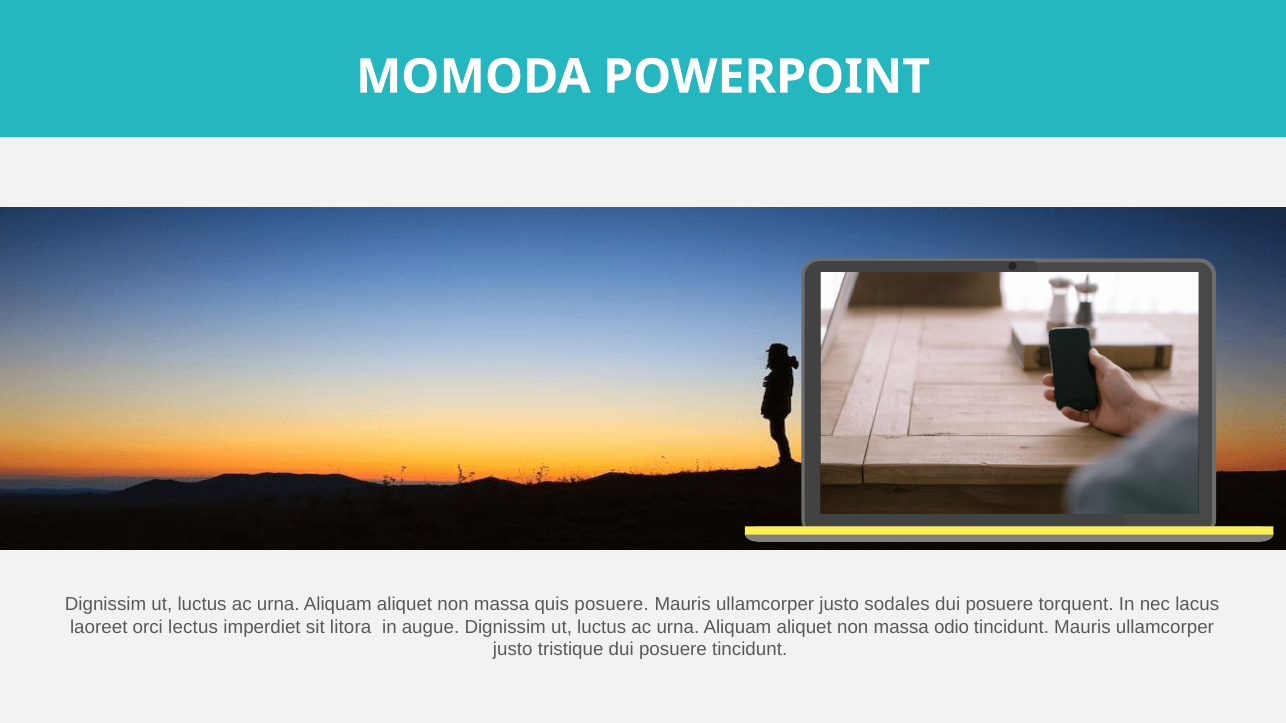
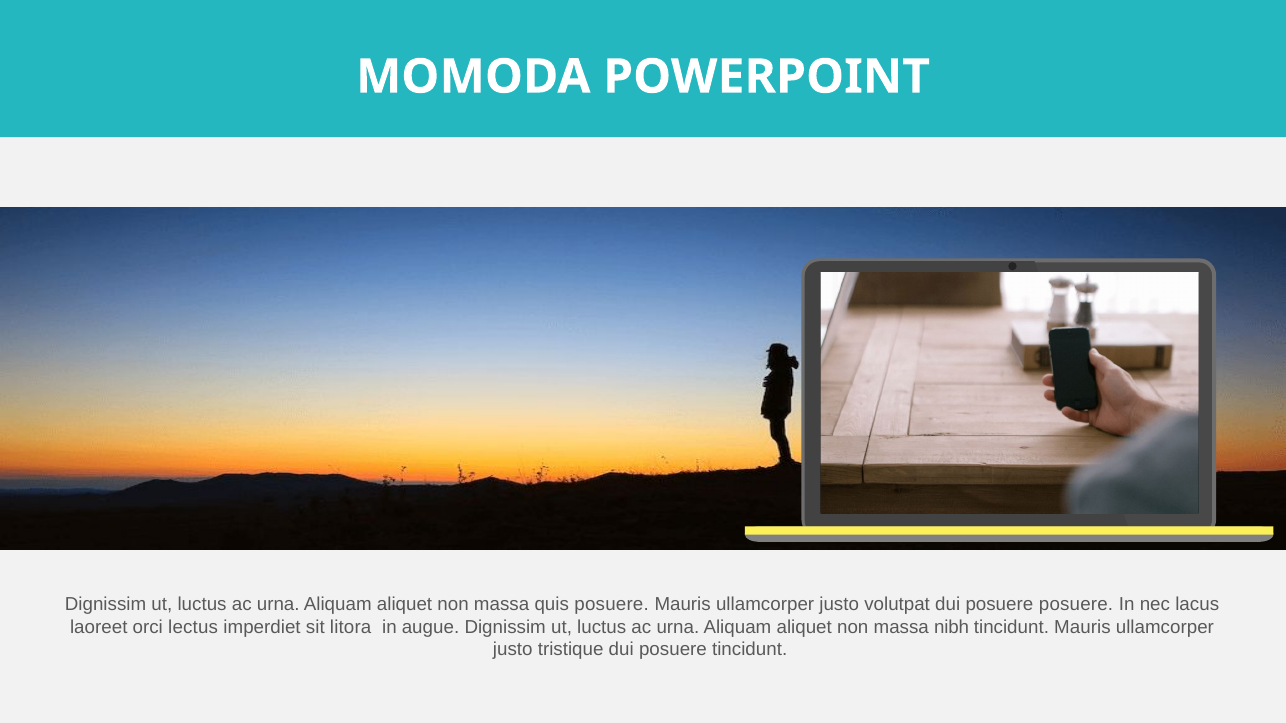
sodales: sodales -> volutpat (897, 605)
posuere torquent: torquent -> posuere (1076, 605)
odio: odio -> nibh (952, 628)
